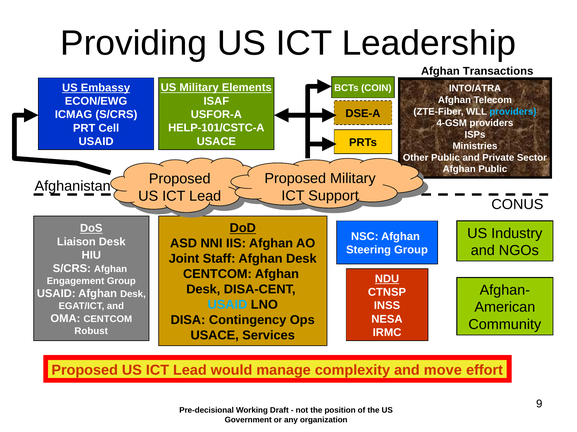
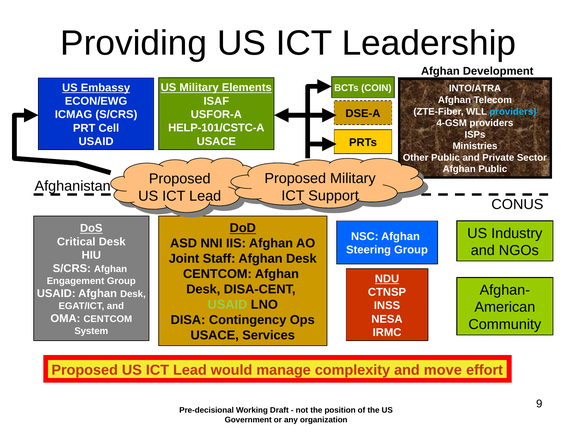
Transactions: Transactions -> Development (498, 71)
Liaison: Liaison -> Critical (76, 242)
USAID colour: light blue -> light green (227, 305)
Robust: Robust -> System (91, 331)
